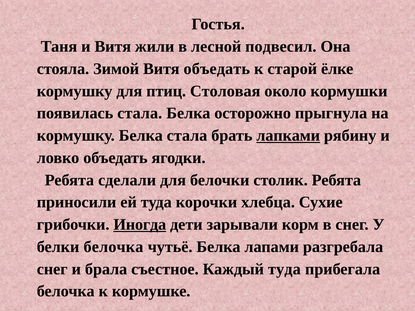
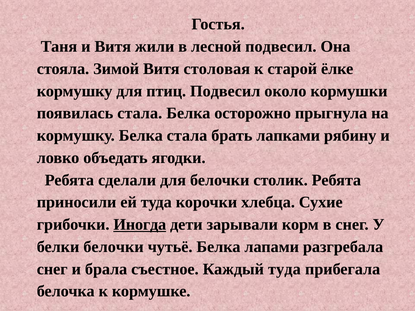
Витя объедать: объедать -> столовая (217, 69)
птиц Столовая: Столовая -> Подвесил (225, 91)
лапками underline: present -> none (288, 136)
белки белочка: белочка -> белочки (114, 247)
